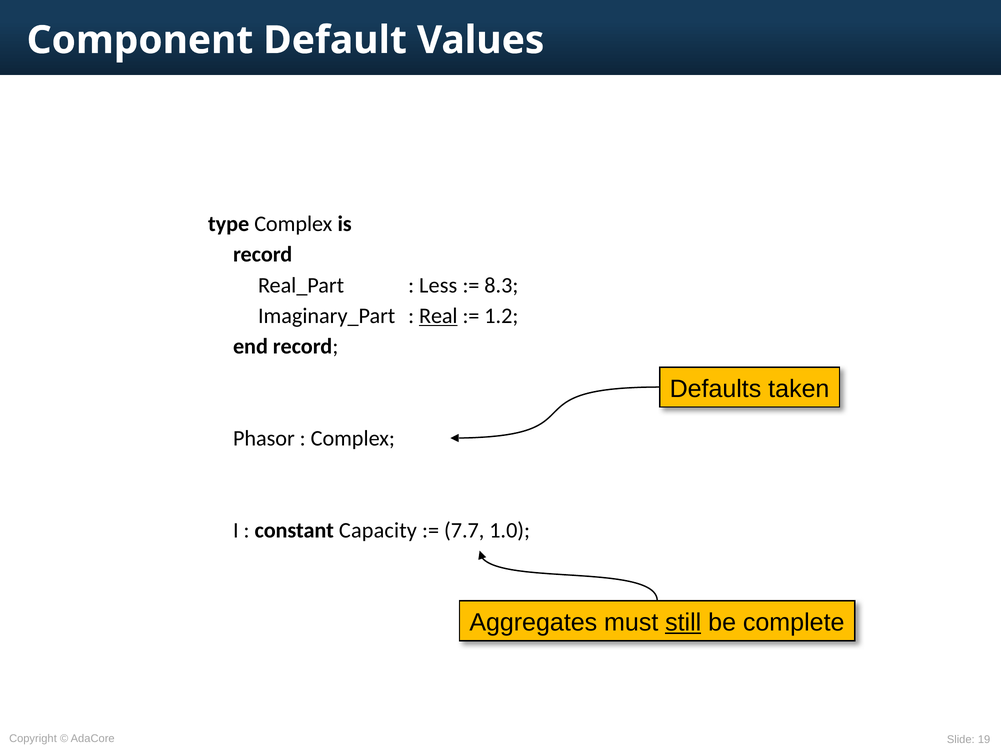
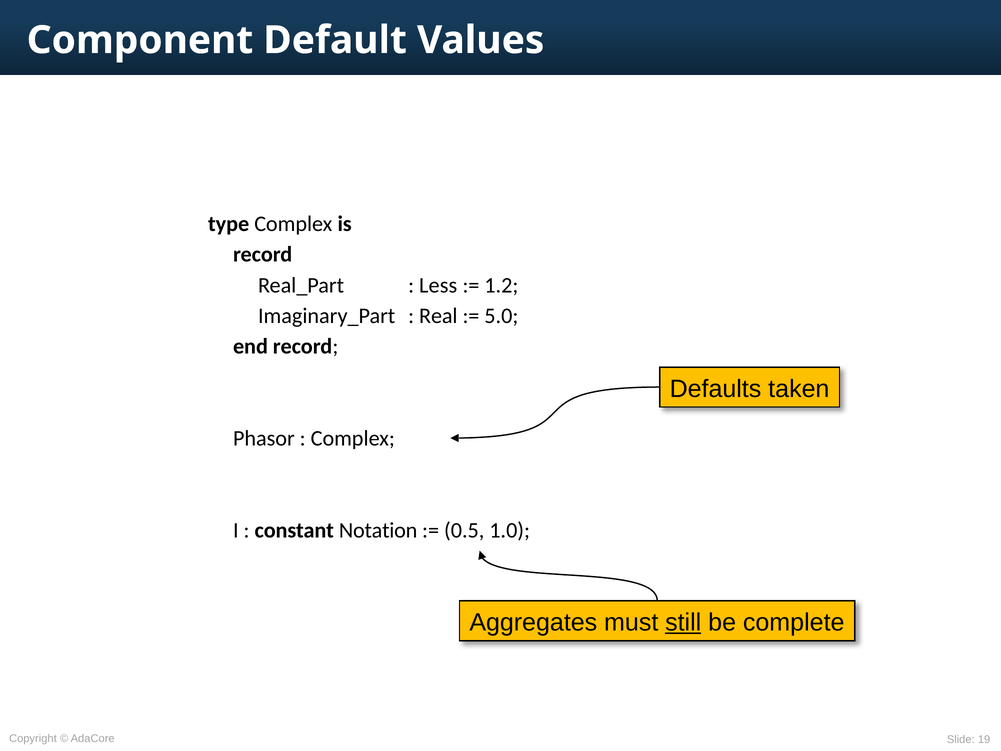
8.3: 8.3 -> 1.2 (501, 285)
Real underline: present -> none (438, 316)
1.2: 1.2 -> 5.0 (501, 316)
Capacity: Capacity -> Notation (378, 530)
7.7: 7.7 -> 0.5 (464, 530)
